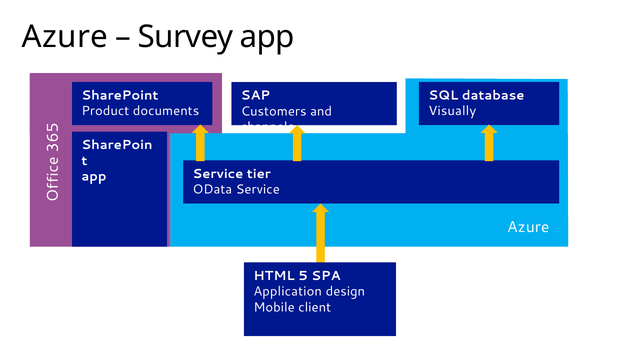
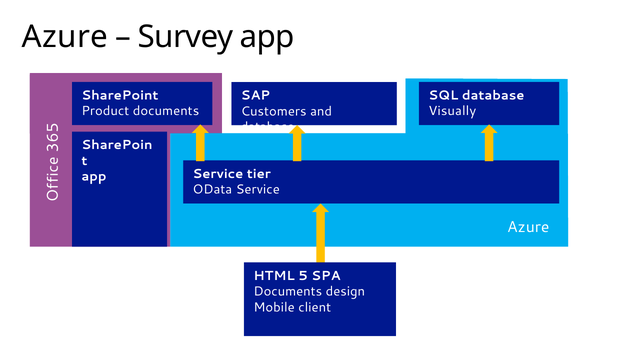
channels: channels -> database (268, 127)
Application: Application -> Documents (288, 291)
